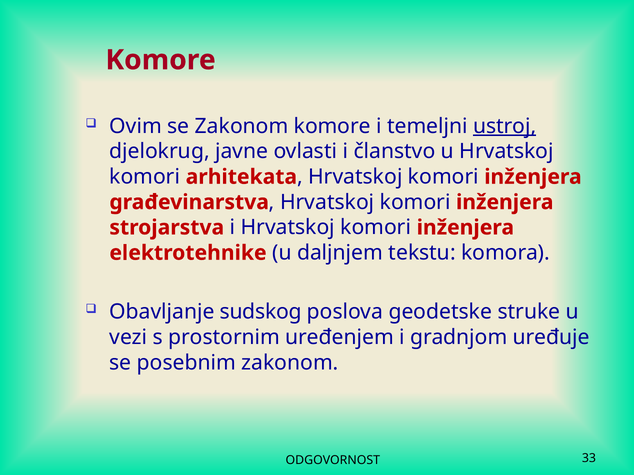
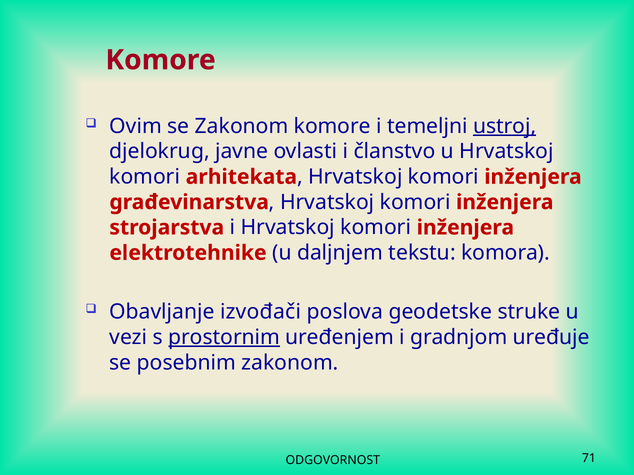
sudskog: sudskog -> izvođači (261, 312)
prostornim underline: none -> present (224, 338)
33: 33 -> 71 (589, 458)
